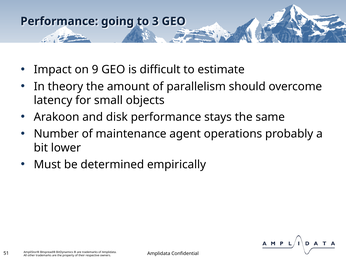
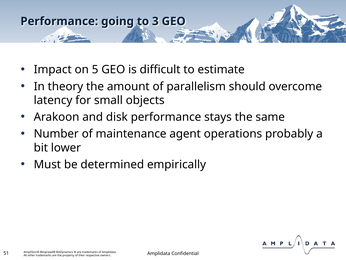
9: 9 -> 5 (95, 70)
